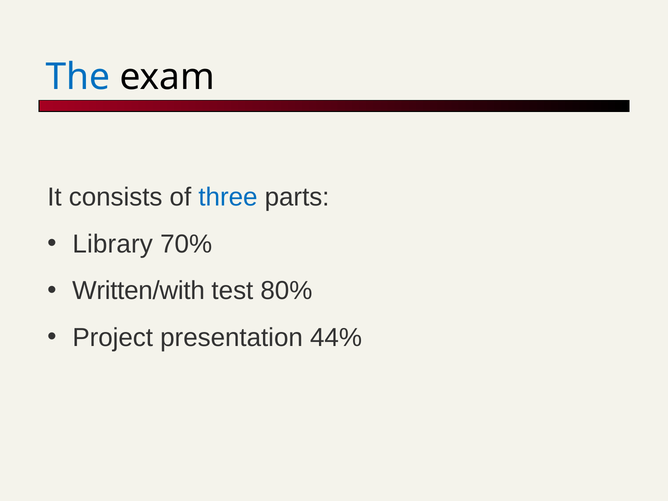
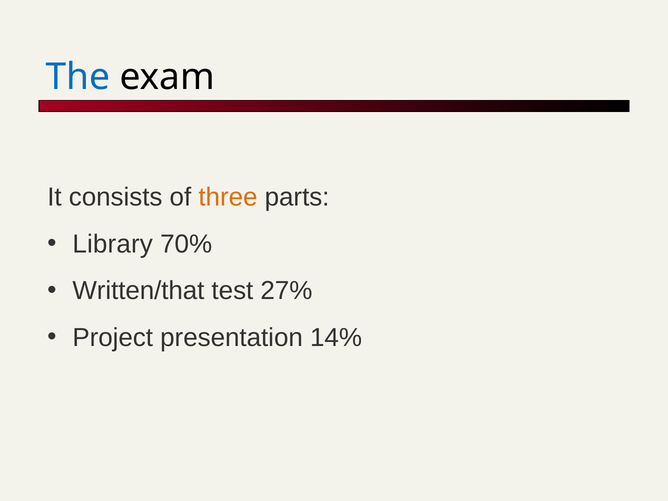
three colour: blue -> orange (228, 197)
Written/with: Written/with -> Written/that (138, 291)
80%: 80% -> 27% (286, 291)
44%: 44% -> 14% (336, 338)
